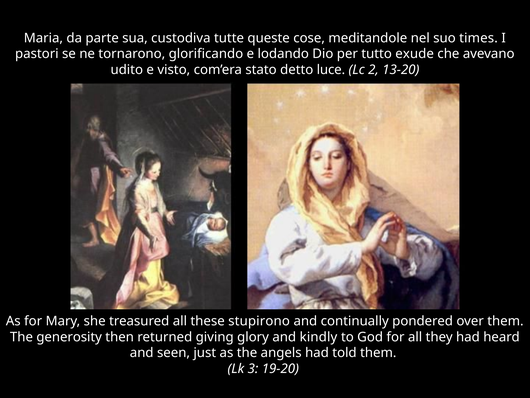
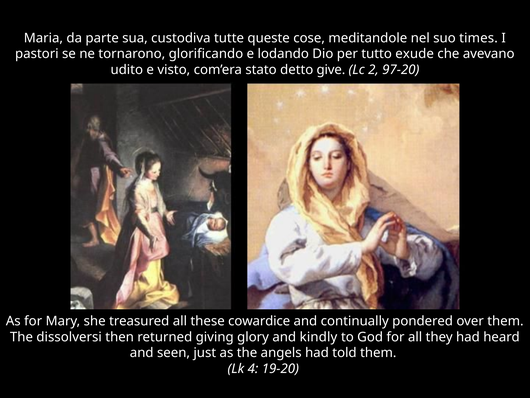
luce: luce -> give (331, 70)
13-20: 13-20 -> 97-20 (401, 70)
stupirono: stupirono -> cowardice (259, 321)
generosity: generosity -> dissolversi (69, 337)
3: 3 -> 4 (253, 368)
